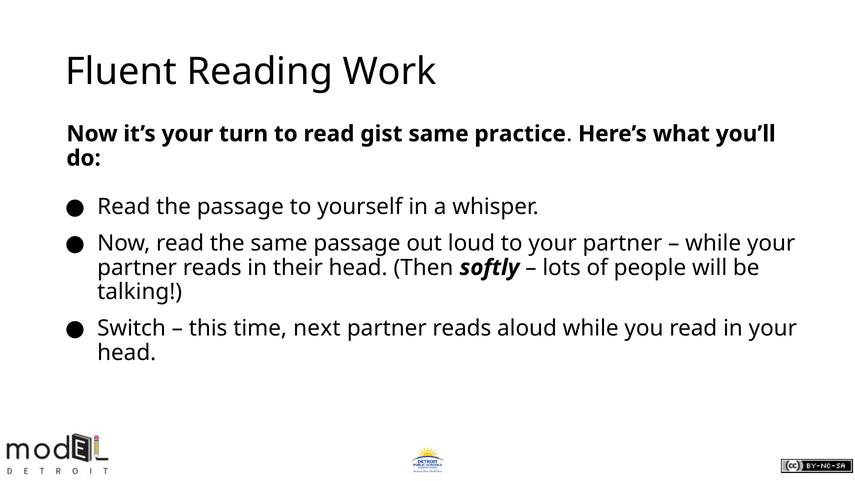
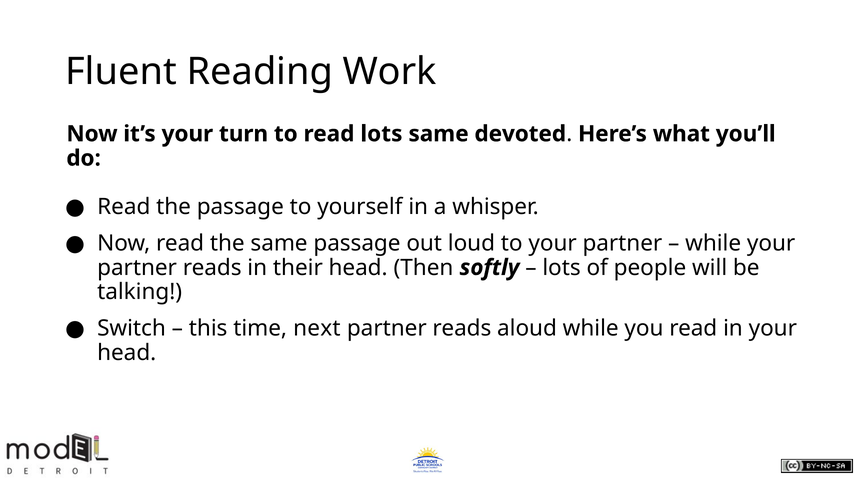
read gist: gist -> lots (381, 134)
practice: practice -> devoted (520, 134)
